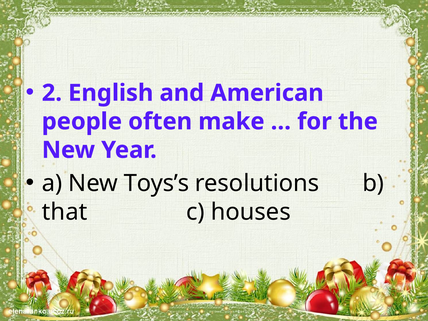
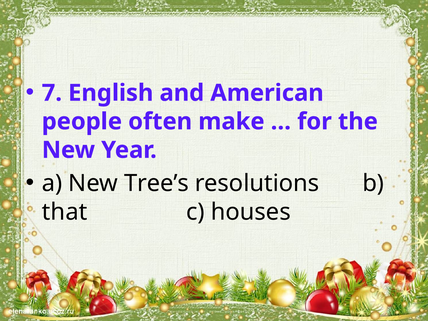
2: 2 -> 7 (52, 93)
Toys’s: Toys’s -> Tree’s (156, 183)
